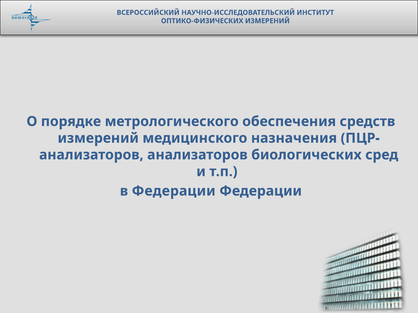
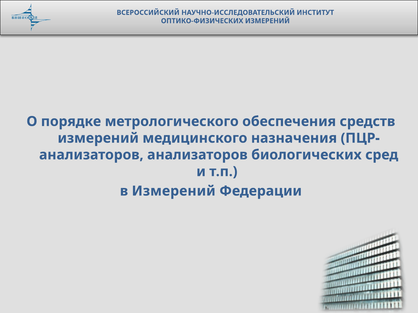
в Федерации: Федерации -> Измерений (174, 191)
